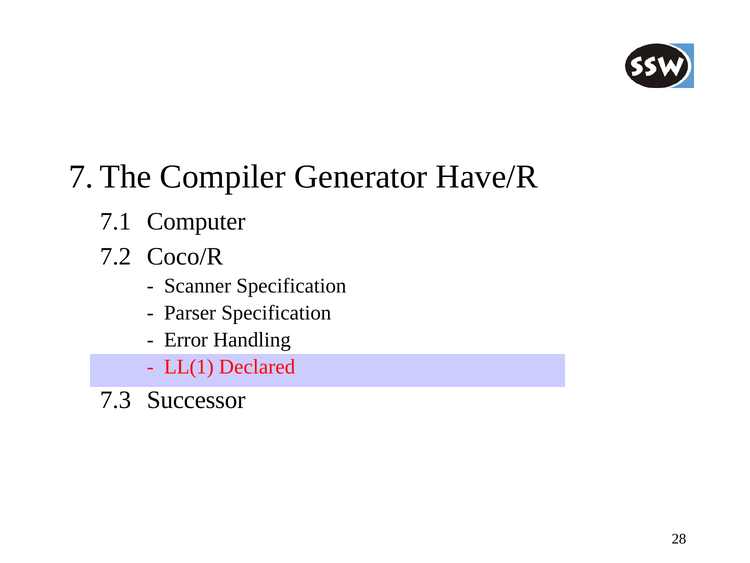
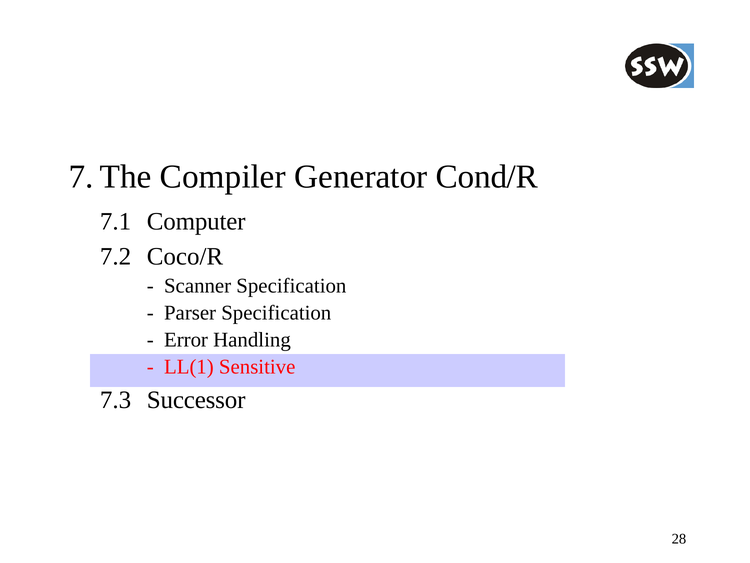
Have/R: Have/R -> Cond/R (487, 177)
Declared: Declared -> Sensitive (257, 367)
